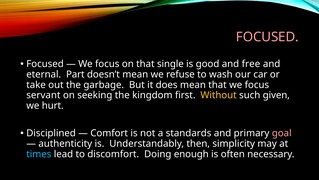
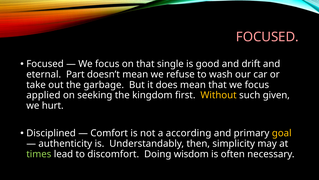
free: free -> drift (251, 64)
servant: servant -> applied (43, 95)
standards: standards -> according (189, 133)
goal colour: pink -> yellow (282, 133)
times colour: light blue -> light green (39, 154)
enough: enough -> wisdom (191, 154)
